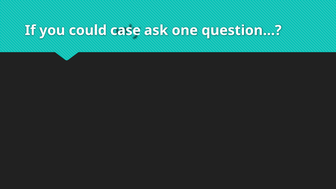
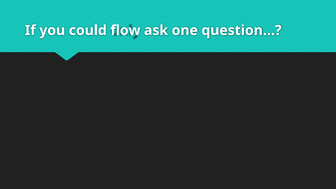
case: case -> flow (125, 30)
